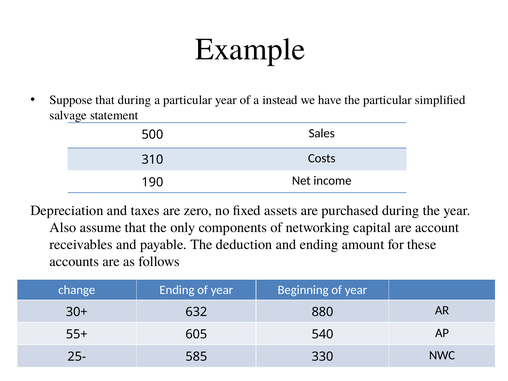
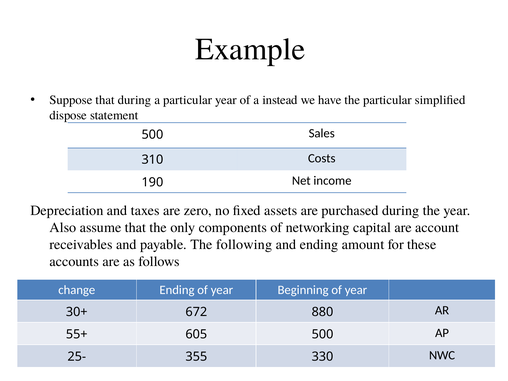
salvage: salvage -> dispose (68, 115)
deduction: deduction -> following (244, 244)
632: 632 -> 672 (196, 312)
605 540: 540 -> 500 (322, 334)
585: 585 -> 355 (196, 357)
